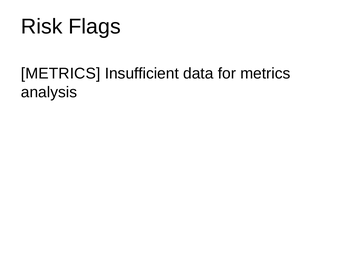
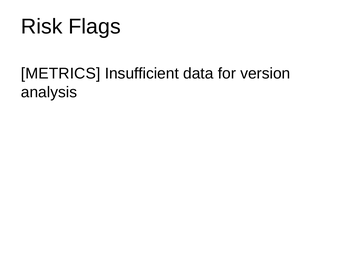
for metrics: metrics -> version (265, 73)
